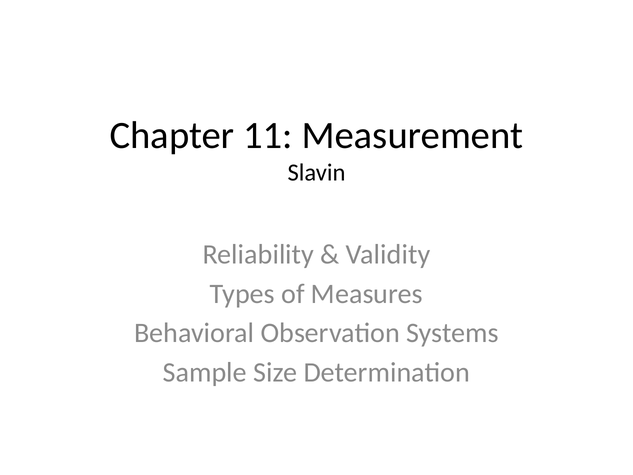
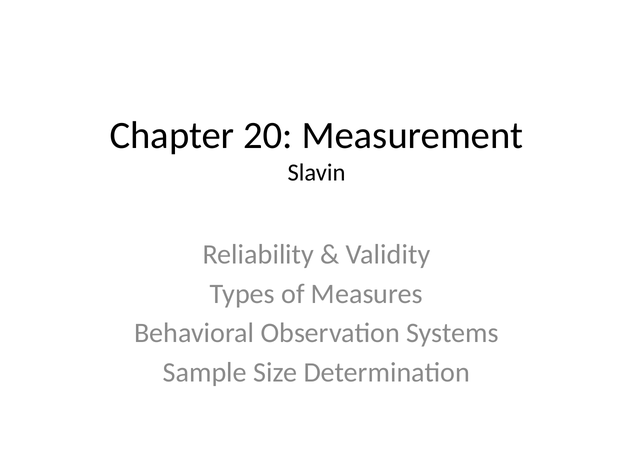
11: 11 -> 20 (268, 136)
